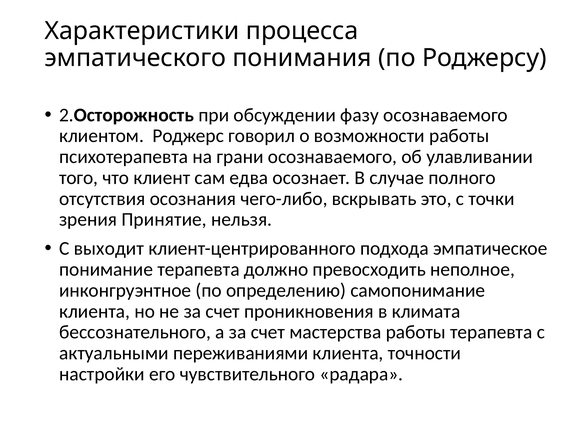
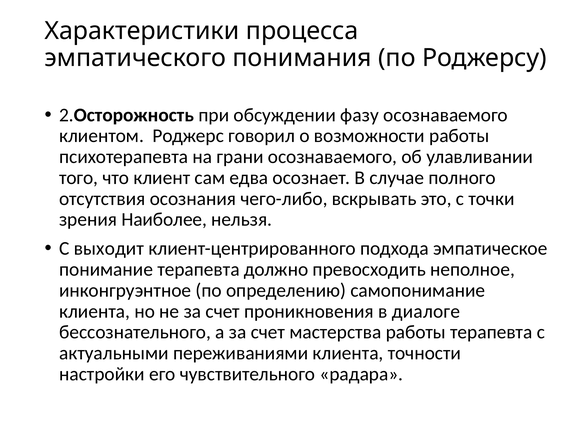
Принятие: Принятие -> Наиболее (164, 219)
климата: климата -> диалоге (426, 311)
